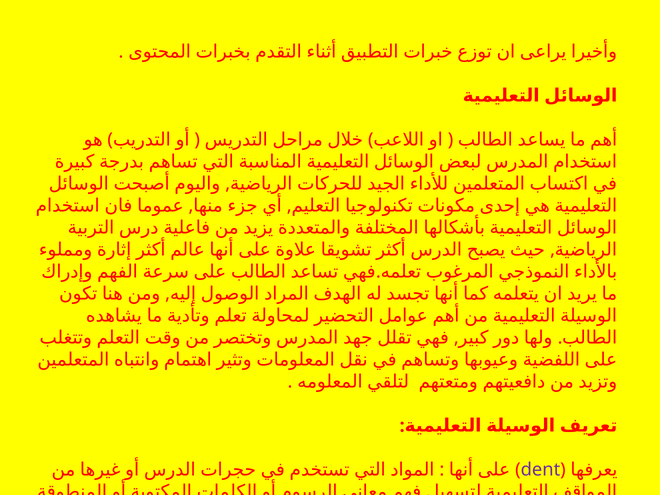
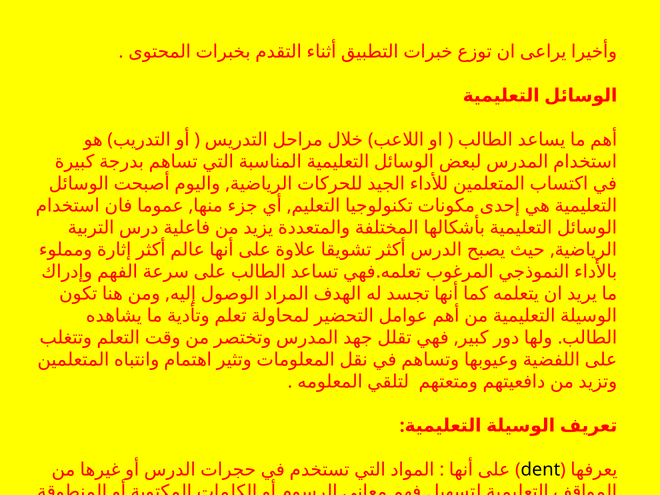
dent colour: purple -> black (540, 470)
